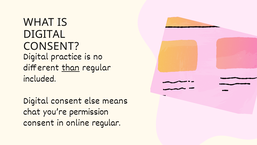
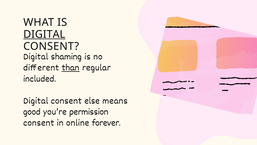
DIGITAL underline: none -> present (44, 34)
practice: practice -> shaming (66, 56)
chat: chat -> good (32, 111)
online regular: regular -> forever (106, 122)
